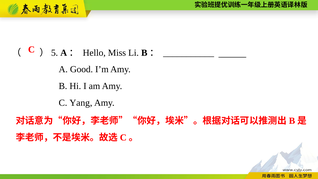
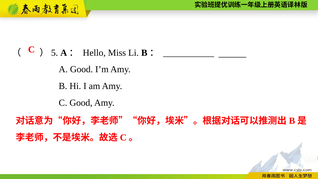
C Yang: Yang -> Good (81, 103)
